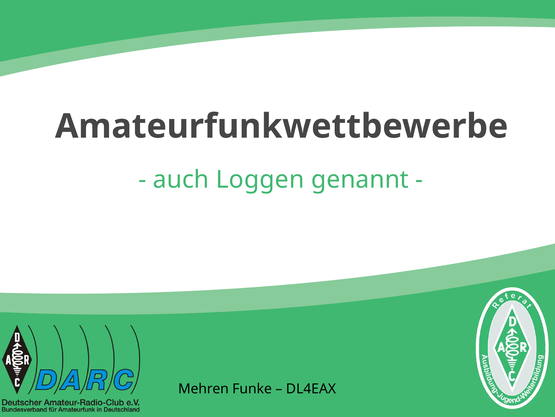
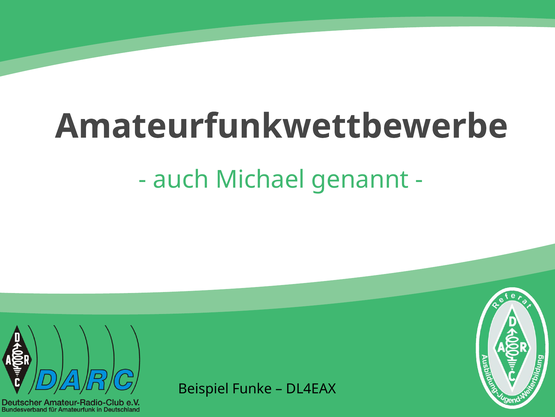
Loggen: Loggen -> Michael (260, 179)
Mehren: Mehren -> Beispiel (203, 388)
